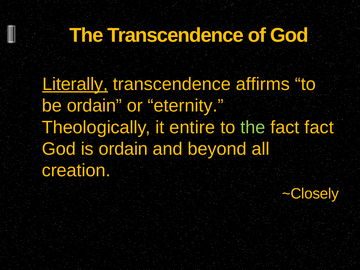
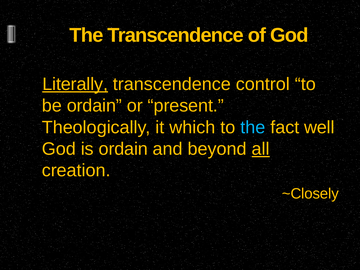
affirms: affirms -> control (263, 84)
eternity: eternity -> present (186, 106)
entire: entire -> which (192, 127)
the colour: light green -> light blue (253, 127)
fact fact: fact -> well (319, 127)
all underline: none -> present (261, 149)
